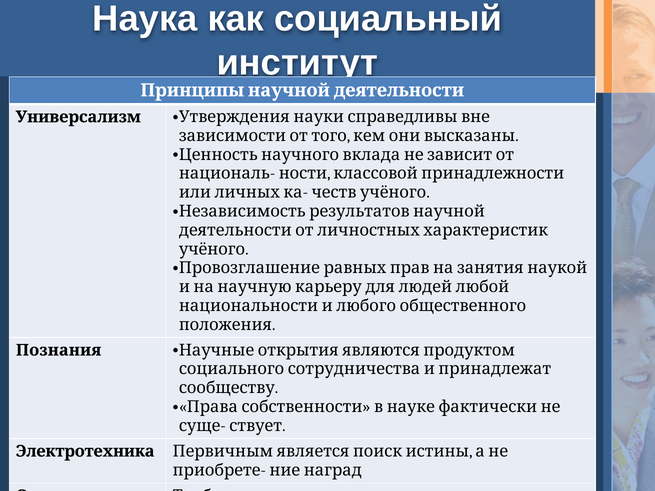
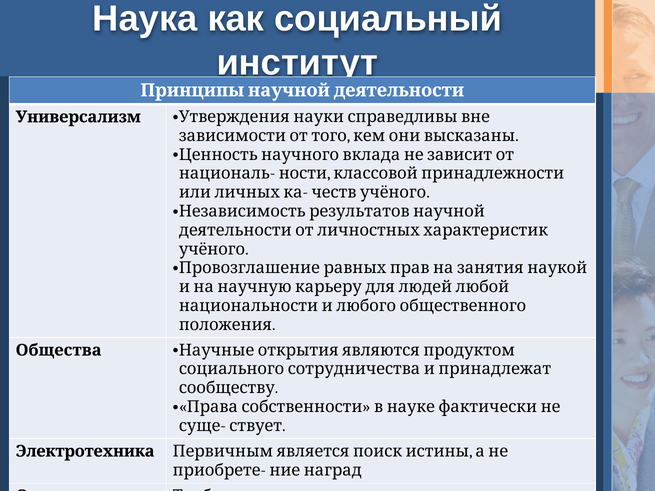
Познания: Познания -> Общества (59, 350)
